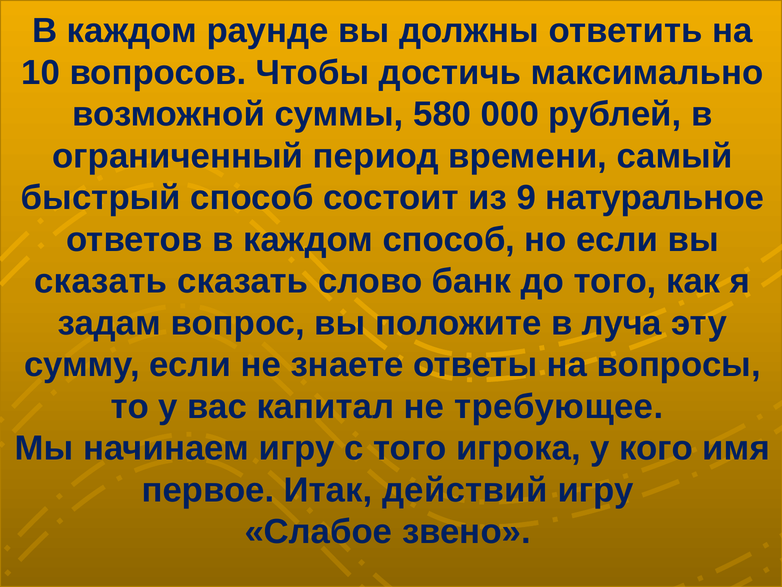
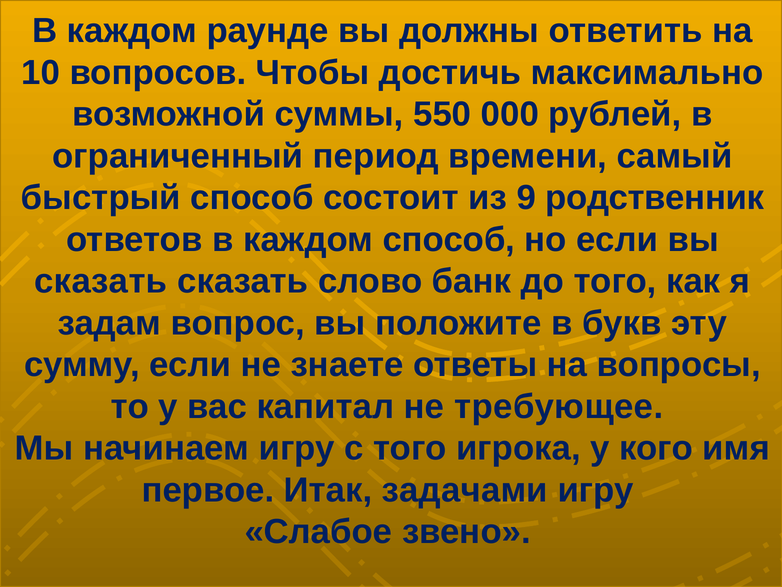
580: 580 -> 550 (442, 114)
натуральное: натуральное -> родственник (655, 198)
луча: луча -> букв (622, 323)
действий: действий -> задачами (465, 490)
